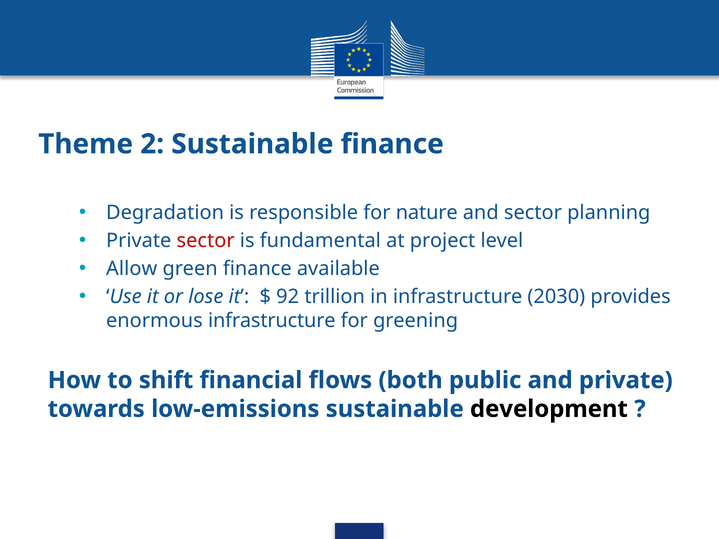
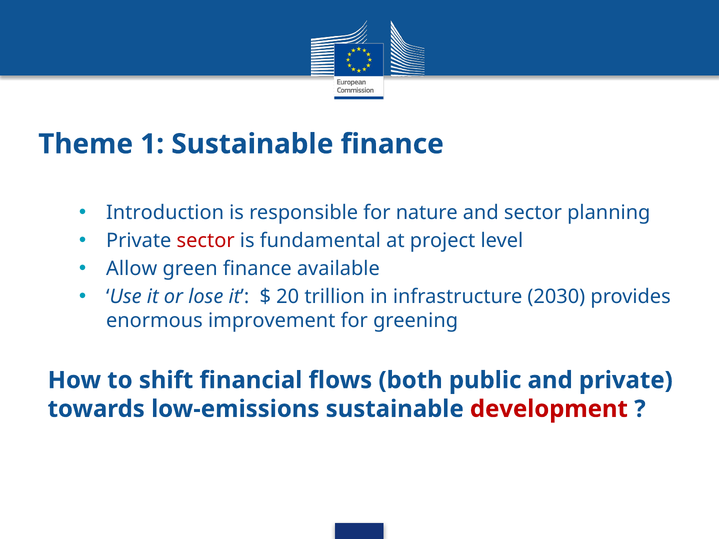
2: 2 -> 1 (152, 144)
Degradation: Degradation -> Introduction (165, 213)
92: 92 -> 20 (288, 297)
enormous infrastructure: infrastructure -> improvement (272, 321)
development colour: black -> red (549, 409)
